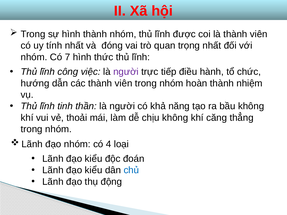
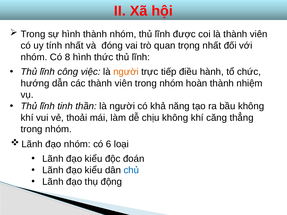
7: 7 -> 8 (67, 57)
người colour: purple -> orange (126, 72)
4: 4 -> 6 (109, 144)
